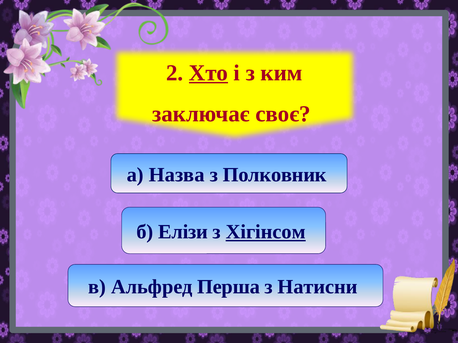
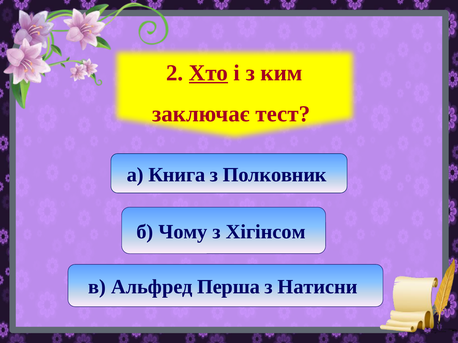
своє: своє -> тест (283, 114)
Назва: Назва -> Книга (177, 175)
Елізи: Елізи -> Чому (183, 232)
Хігінсом underline: present -> none (266, 232)
